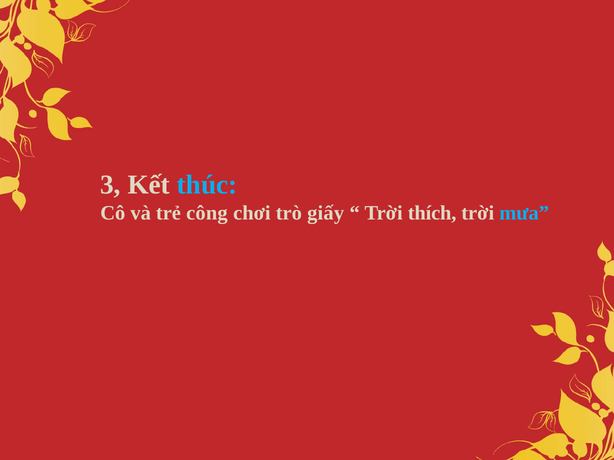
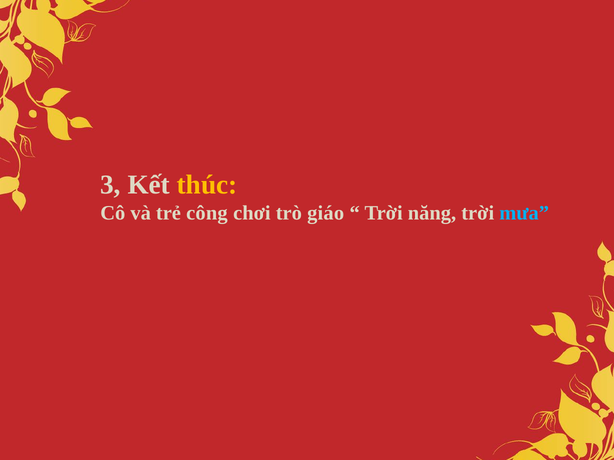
thúc colour: light blue -> yellow (207, 185)
giấy: giấy -> giáo (326, 213)
thích: thích -> năng (432, 213)
